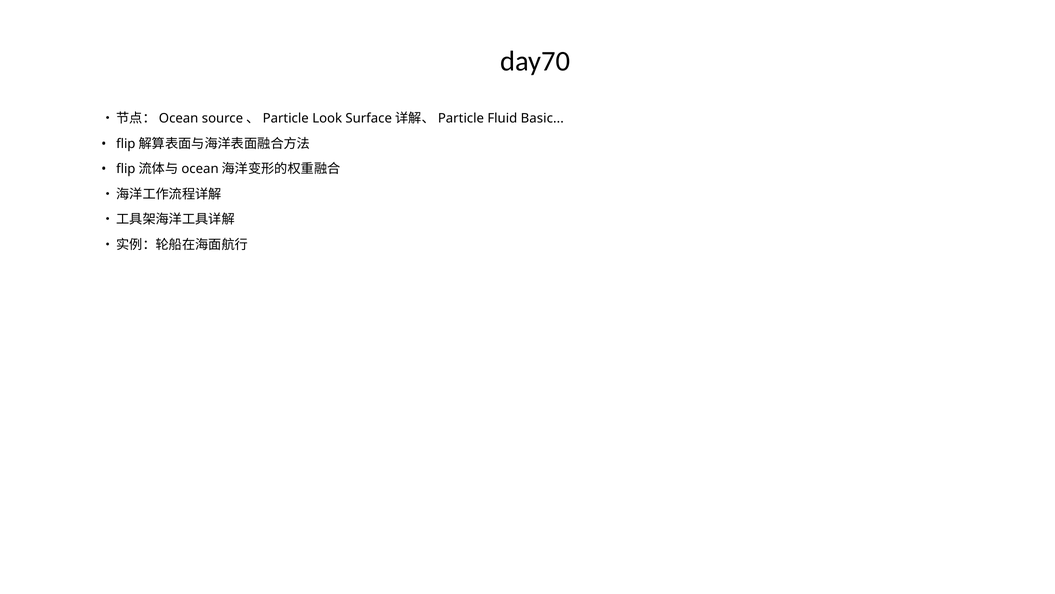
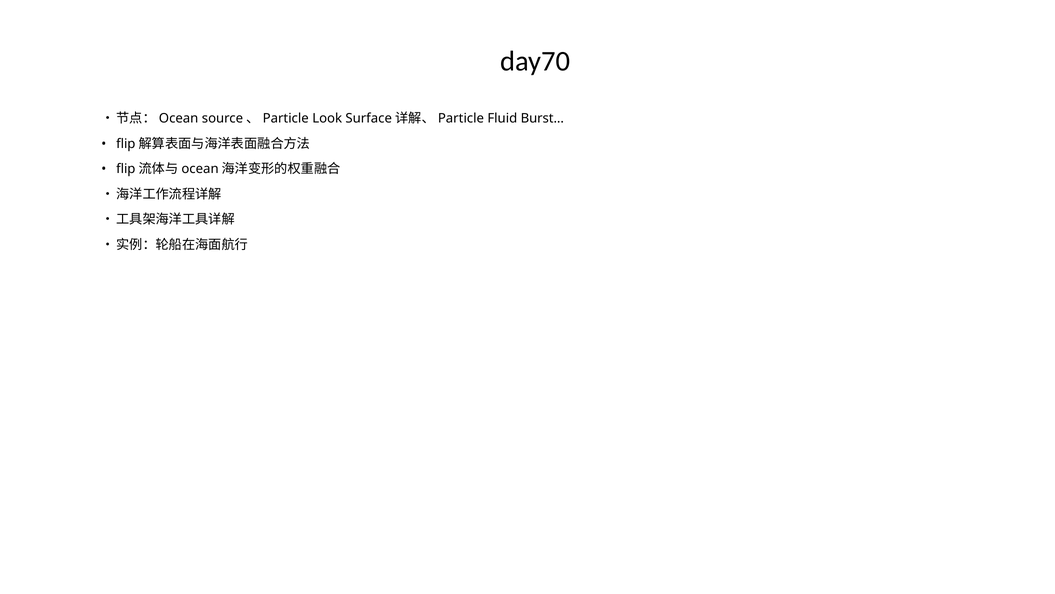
Basic: Basic -> Burst (542, 118)
